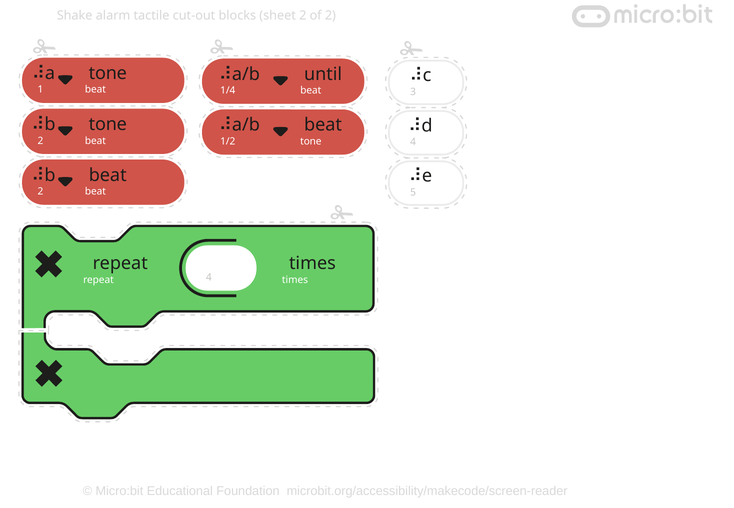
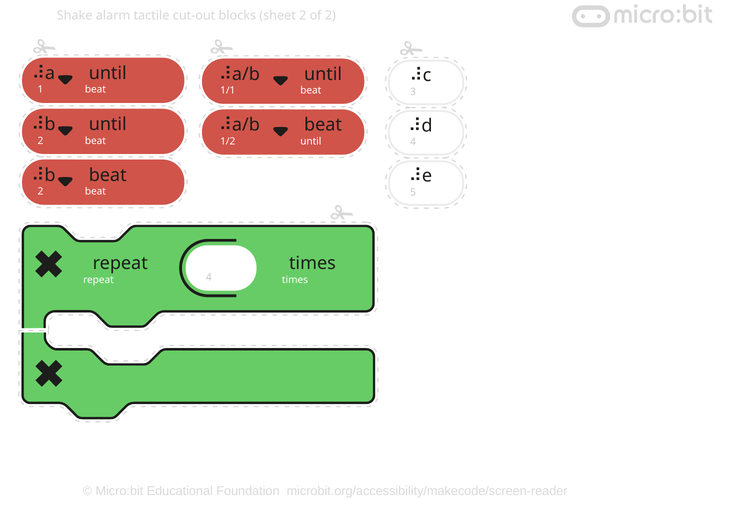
tone: tone -> until (108, 73)
1/4: 1/4 -> 1/1 (228, 91)
tone: tone -> until (108, 124)
tone: tone -> until (311, 141)
